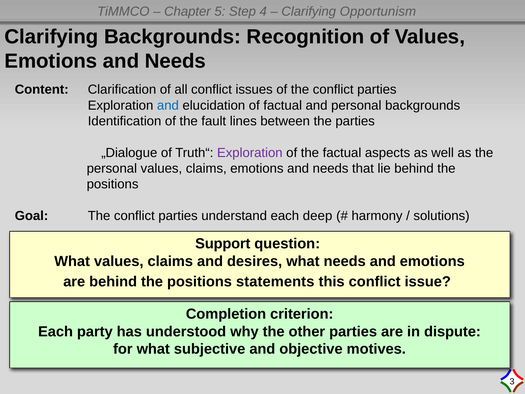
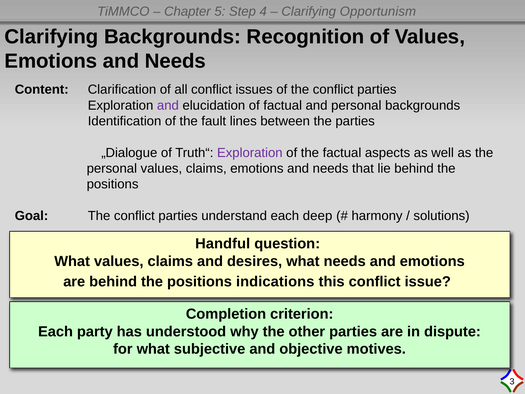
and colour: blue -> purple (168, 105)
Support: Support -> Handful (223, 244)
statements: statements -> indications (275, 281)
